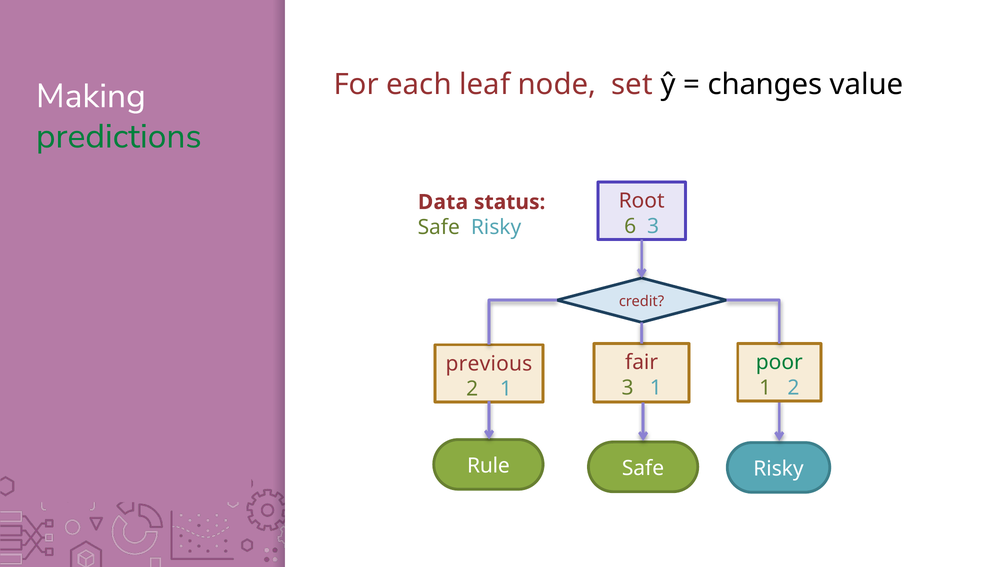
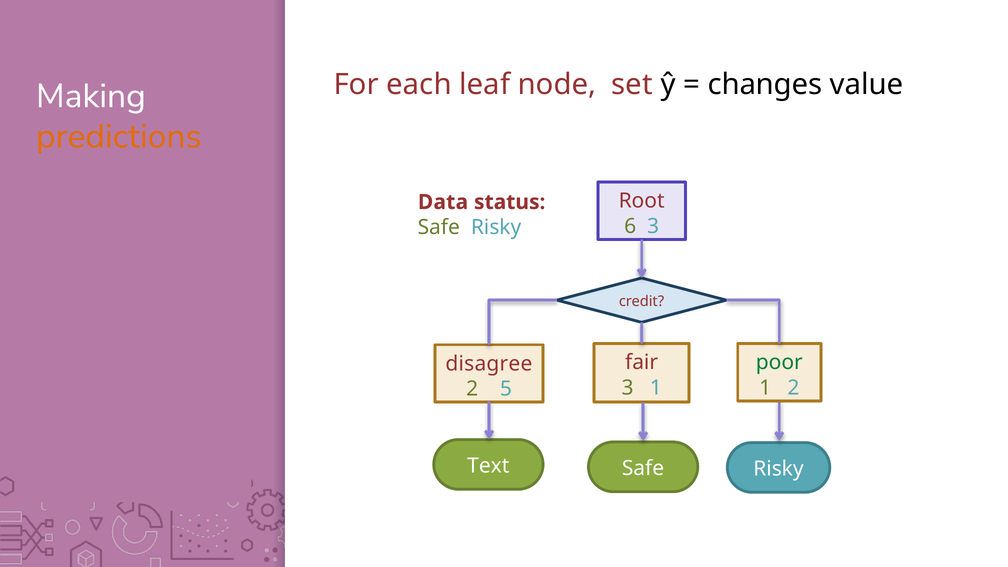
predictions colour: green -> orange (119, 136)
previous: previous -> disagree (489, 364)
2 1: 1 -> 5 (506, 389)
Rule: Rule -> Text (488, 466)
